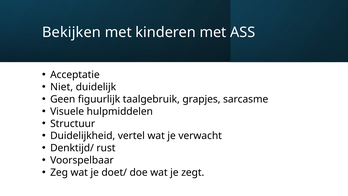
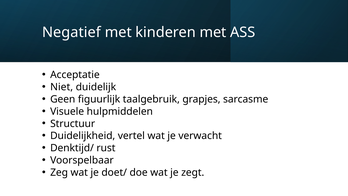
Bekijken: Bekijken -> Negatief (72, 32)
